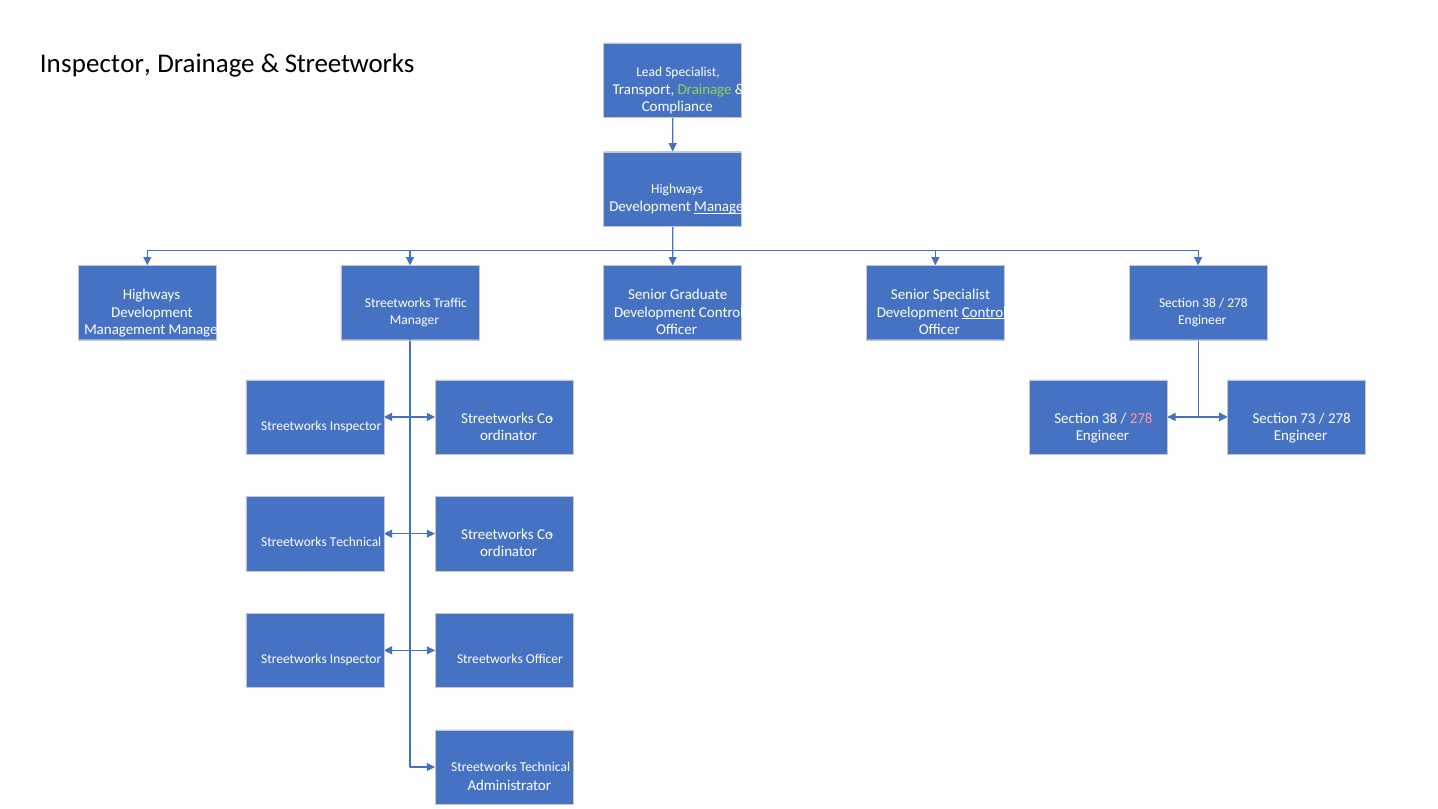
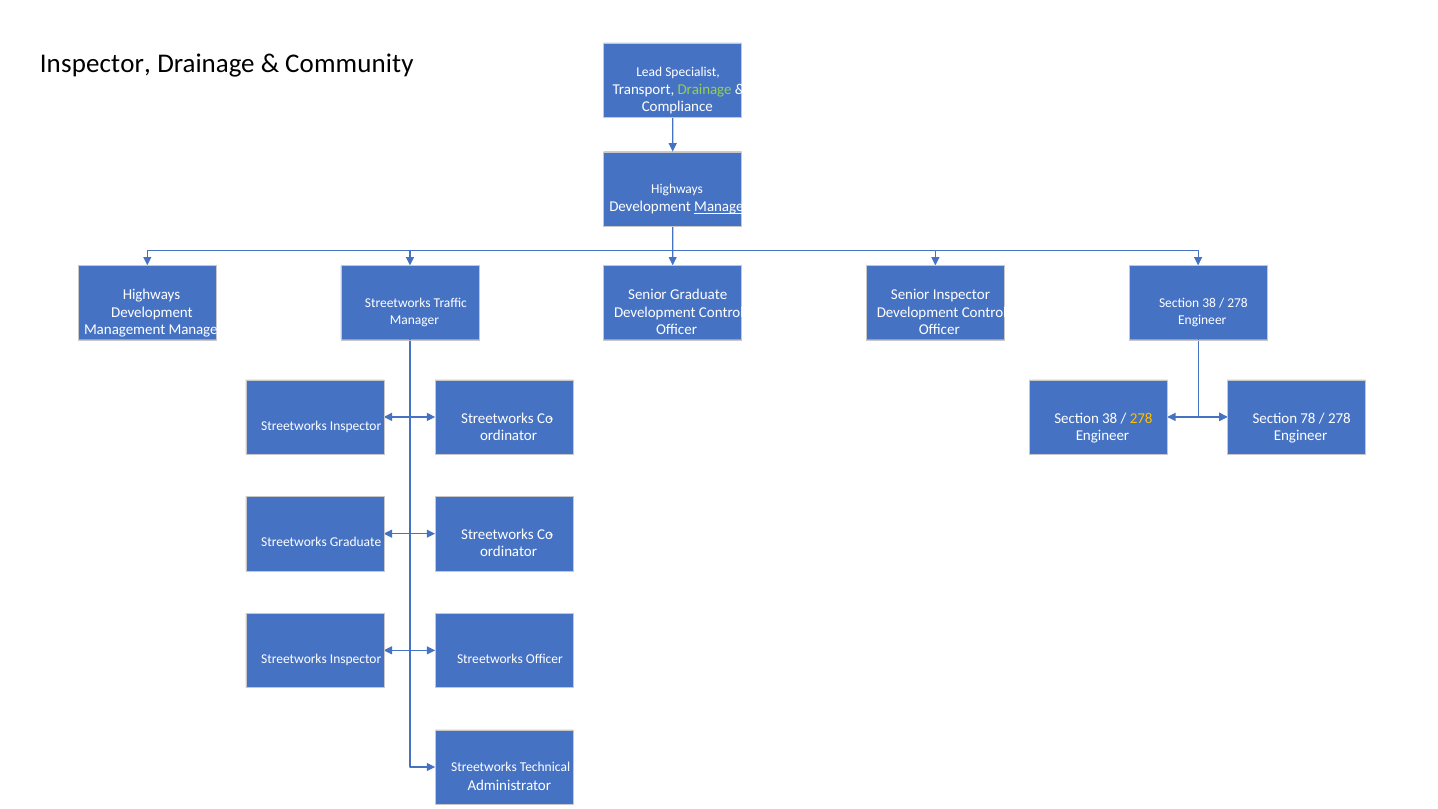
Streetworks: Streetworks -> Community (349, 64)
Senior Specialist: Specialist -> Inspector (961, 295)
Control underline: present -> none (984, 312)
278 colour: pink -> yellow (1141, 418)
73: 73 -> 78 (1308, 418)
Technical: Technical -> Graduate (356, 542)
